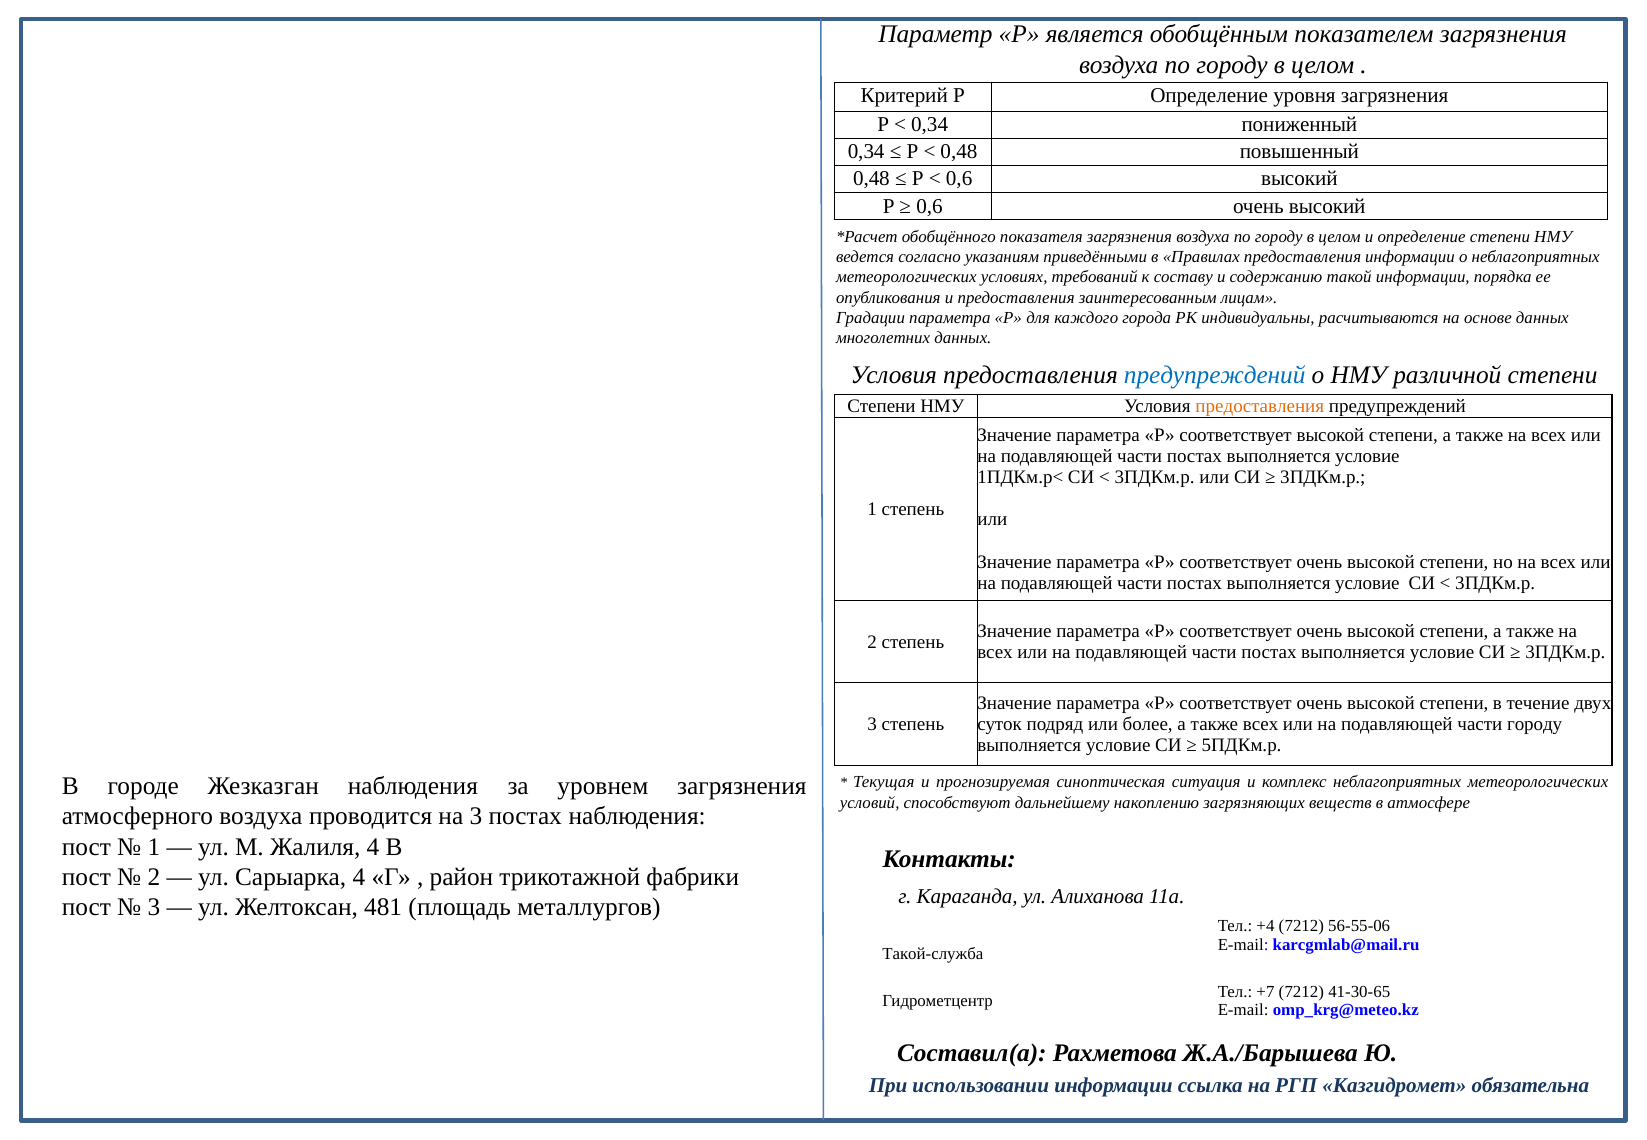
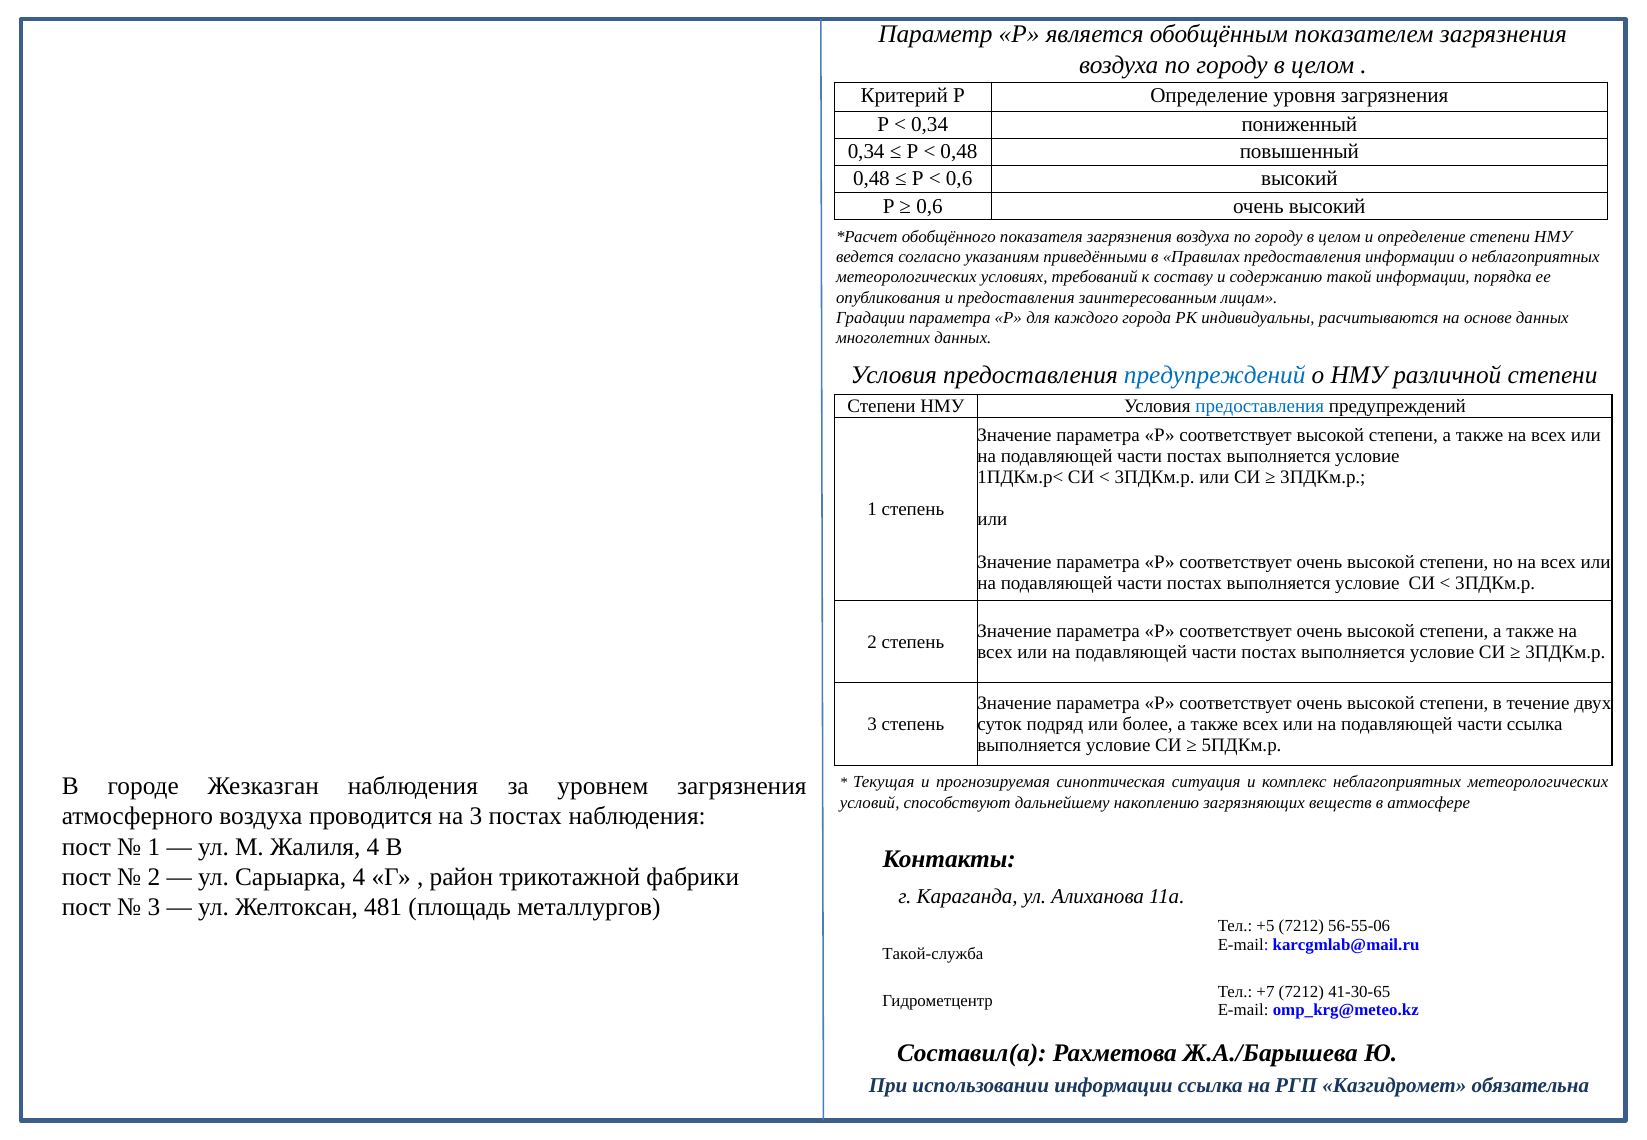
предоставления colour: orange -> blue (1260, 406)
части городу: городу -> ссылка (1535, 724)
+4: +4 -> +5 (1265, 926)
